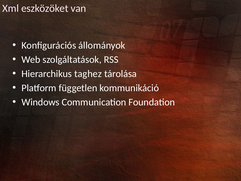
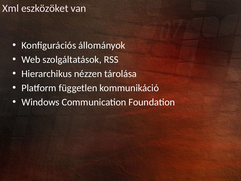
taghez: taghez -> nézzen (88, 74)
